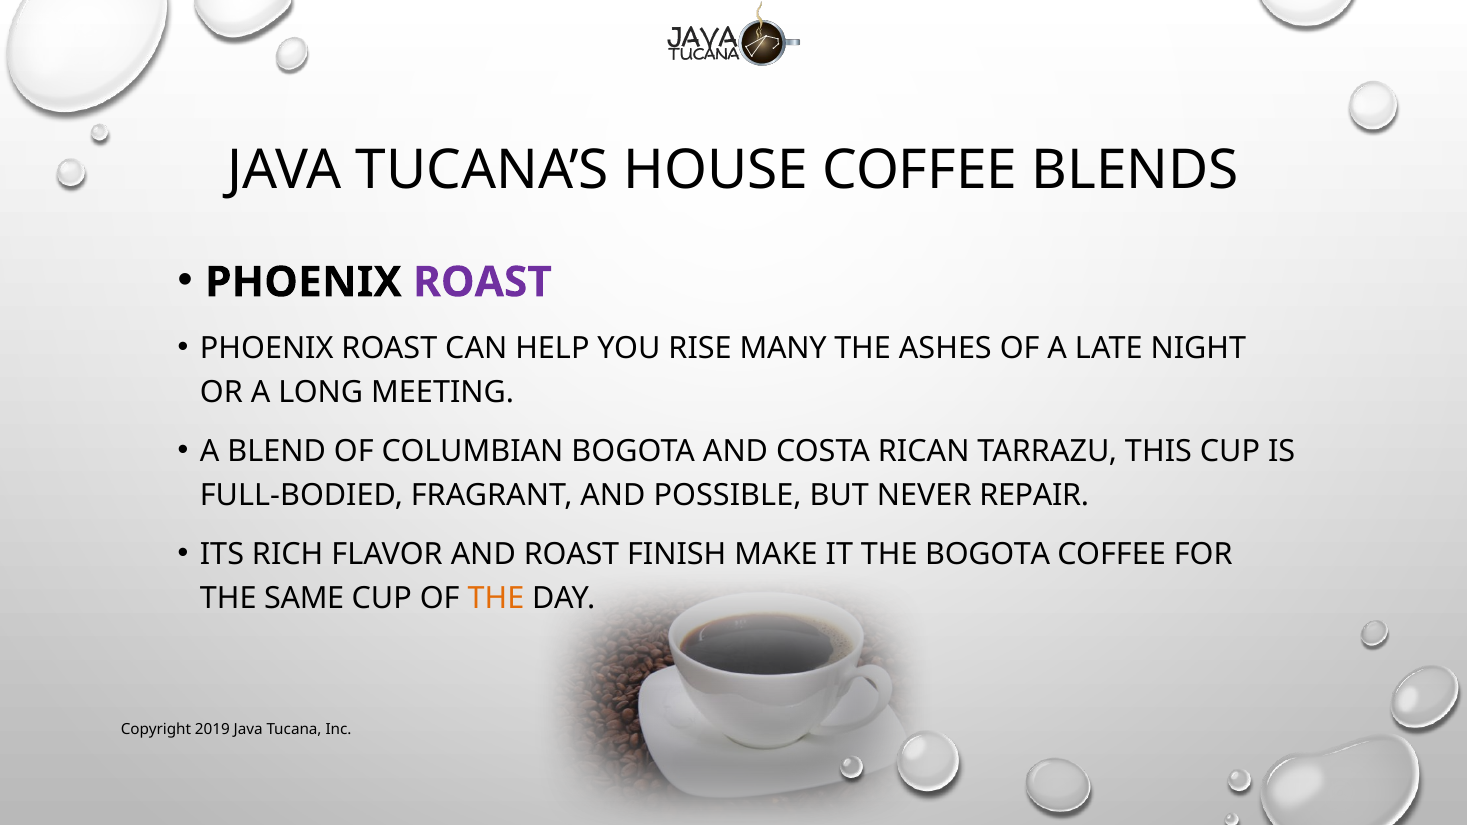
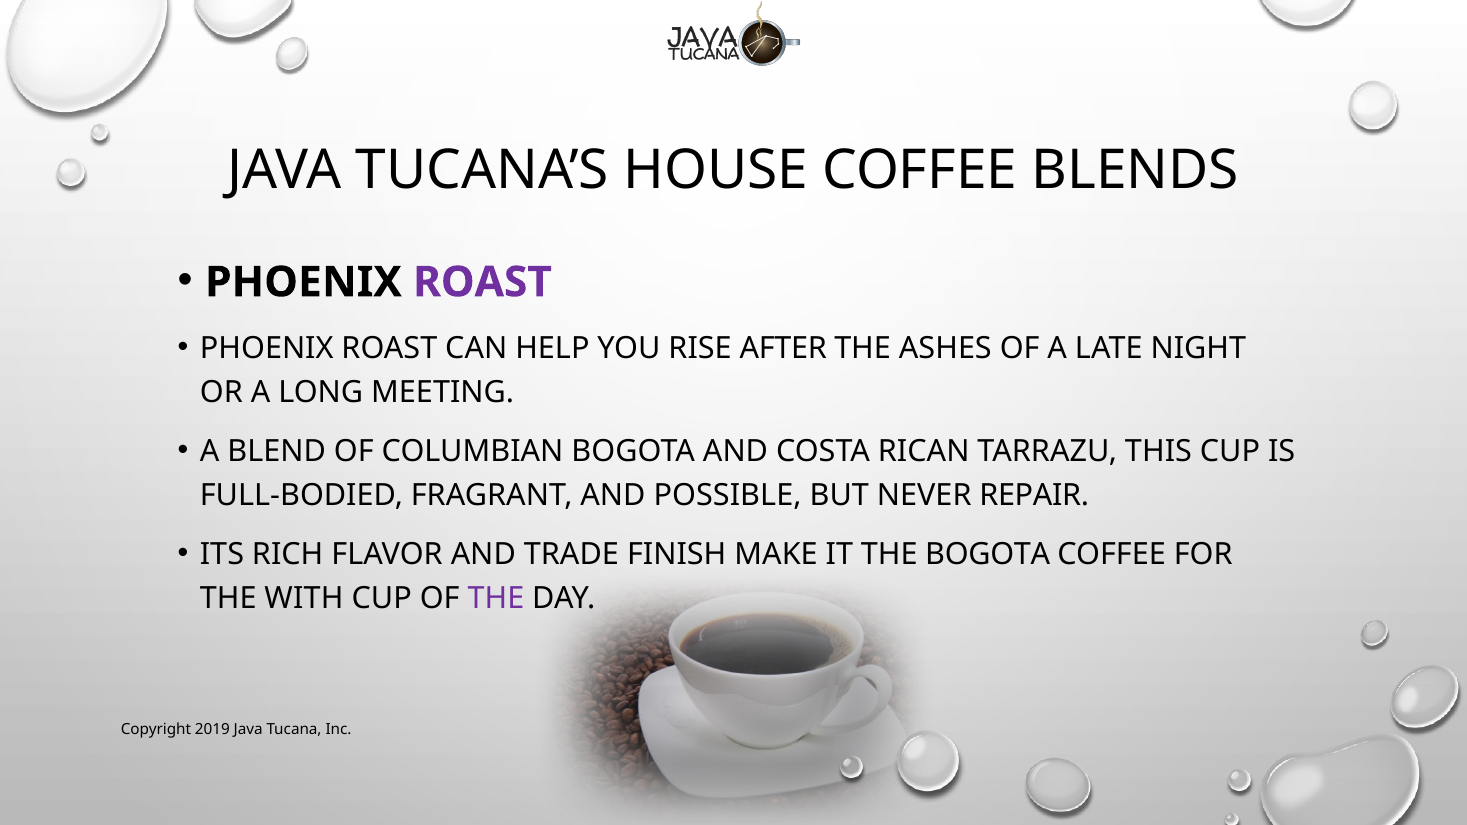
MANY: MANY -> AFTER (783, 348)
AND ROAST: ROAST -> TRADE (571, 555)
SAME: SAME -> WITH (304, 599)
THE colour: orange -> purple (496, 599)
